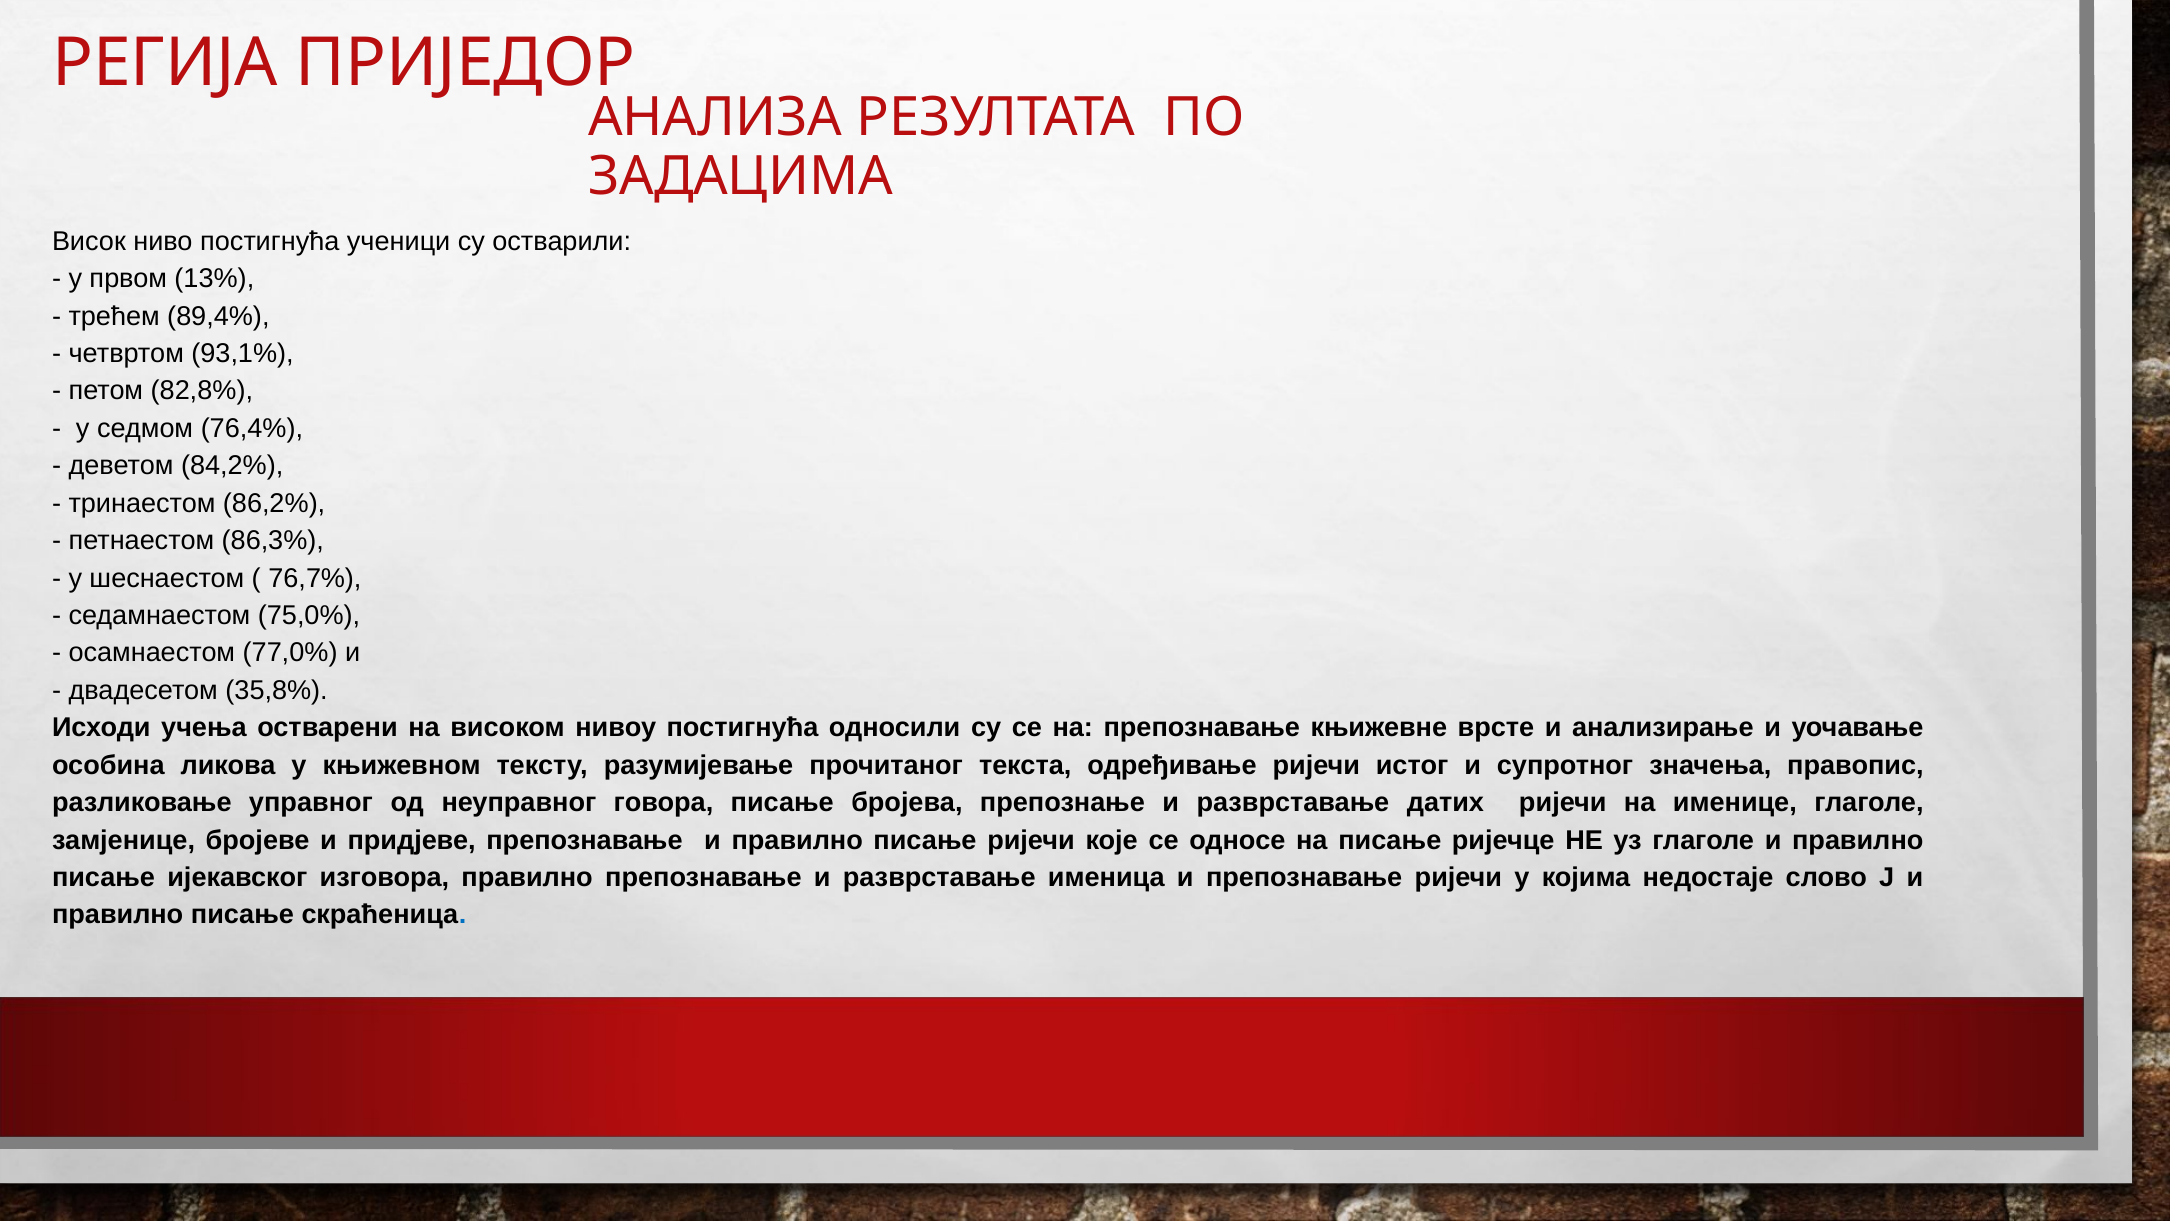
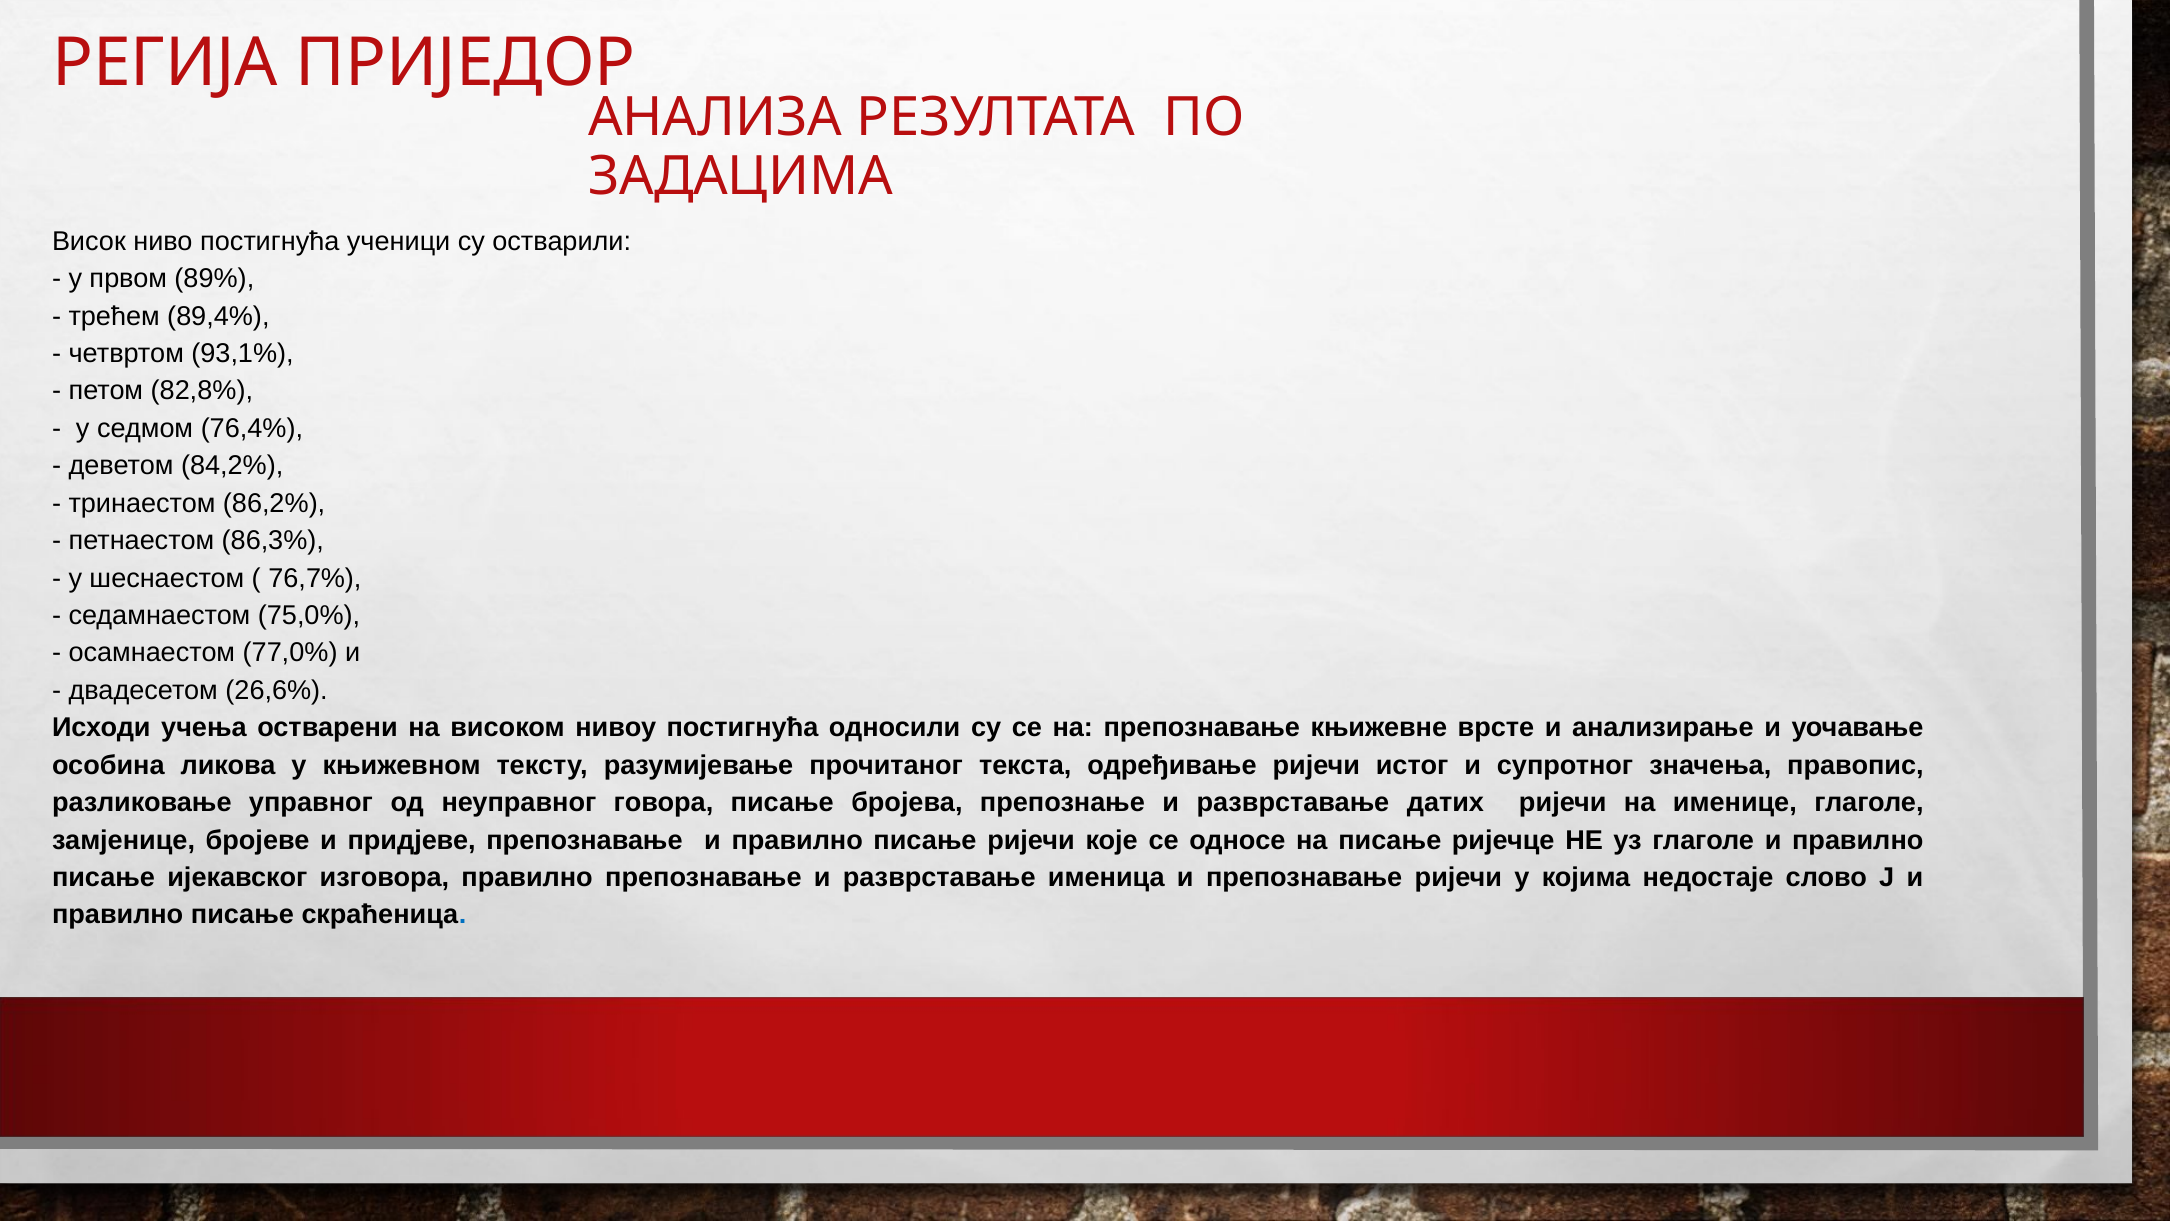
13%: 13% -> 89% (214, 279)
35,8%: 35,8% -> 26,6% (277, 690)
